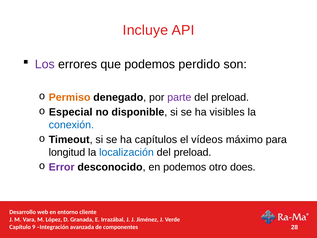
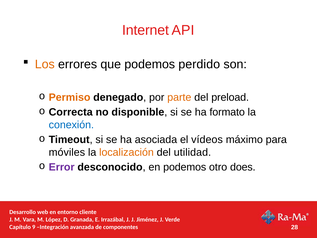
Incluye: Incluye -> Internet (146, 30)
Los colour: purple -> orange (45, 64)
parte colour: purple -> orange (179, 97)
Especial: Especial -> Correcta (71, 112)
visibles: visibles -> formato (227, 112)
capítulos: capítulos -> asociada (156, 140)
longitud: longitud -> móviles (67, 152)
localización colour: blue -> orange (126, 152)
preload: preload -> utilidad (192, 152)
